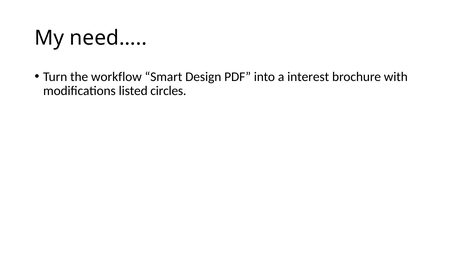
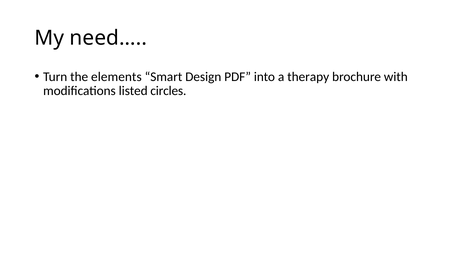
workflow: workflow -> elements (116, 77)
interest: interest -> therapy (308, 77)
